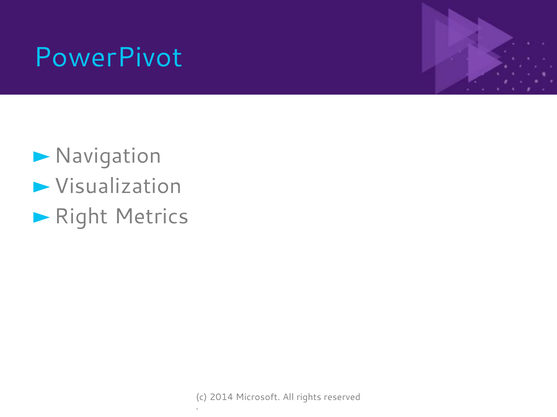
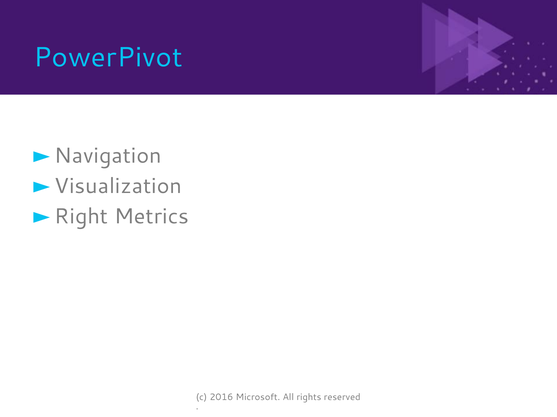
2014: 2014 -> 2016 (221, 398)
